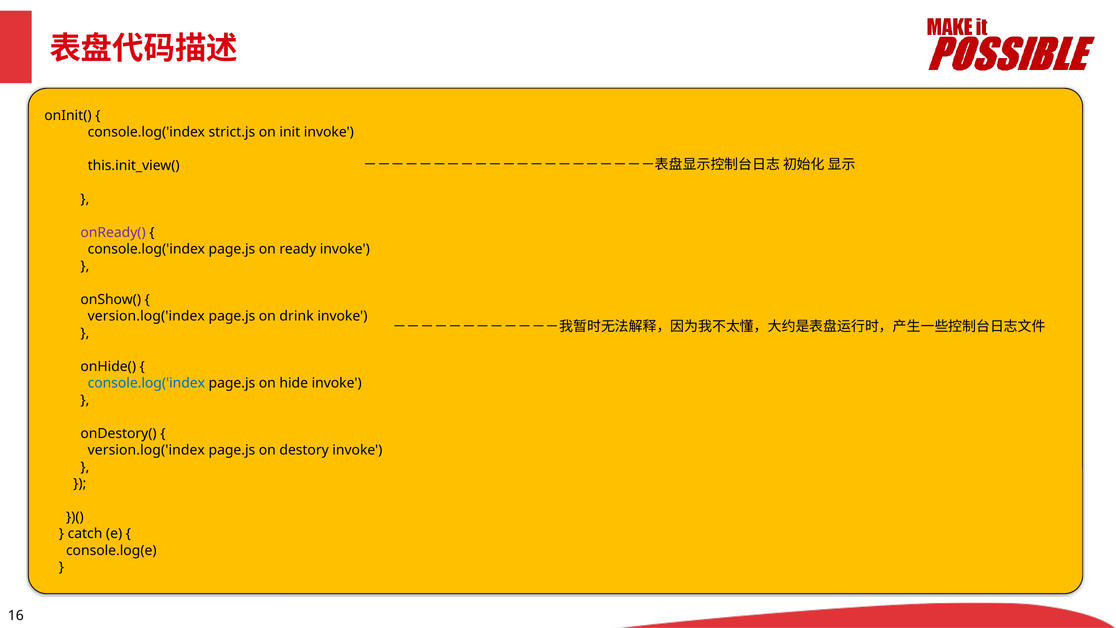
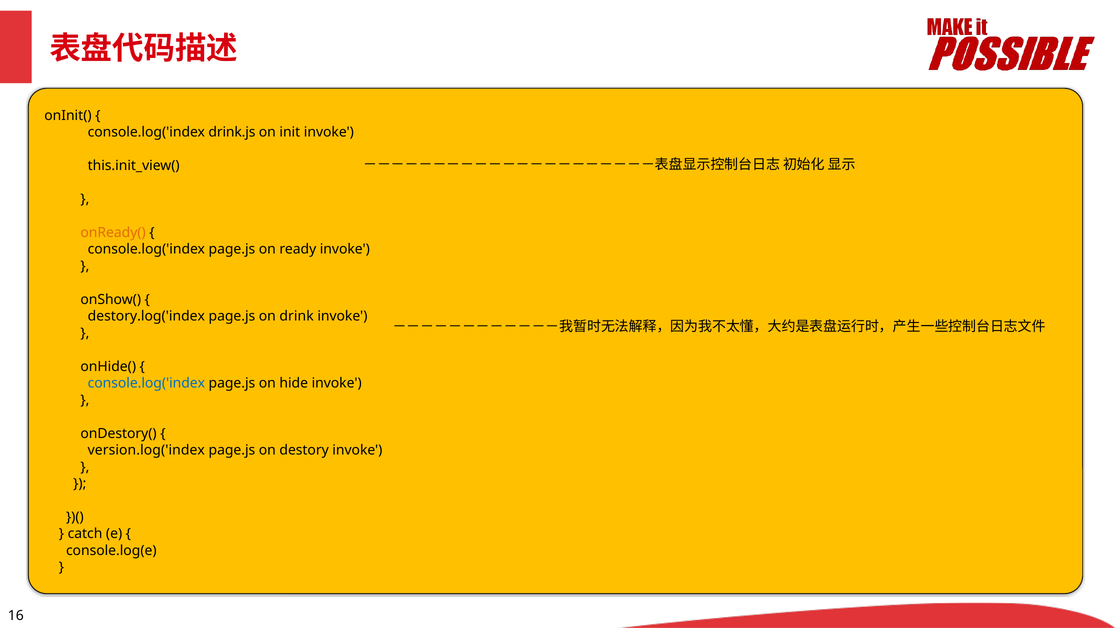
strict.js: strict.js -> drink.js (232, 132)
onReady( colour: purple -> orange (113, 232)
version.log('index: version.log('index -> destory.log('index (146, 316)
